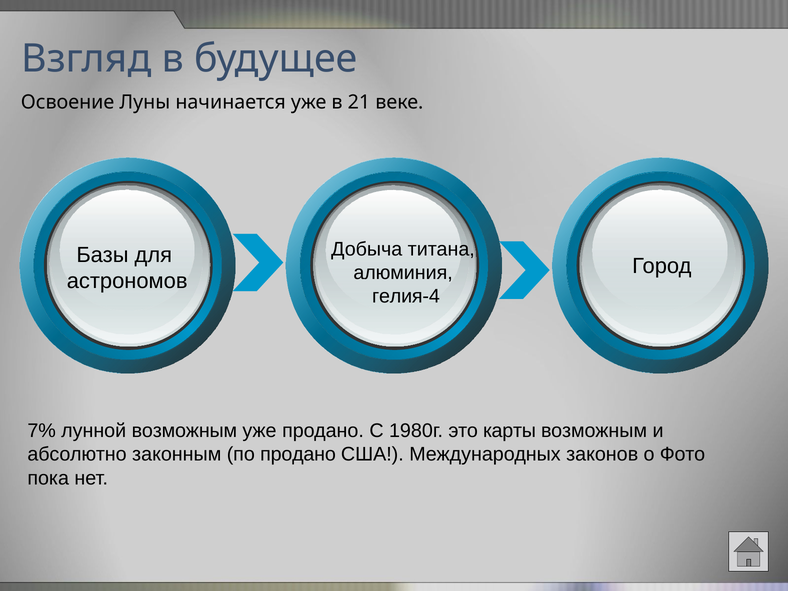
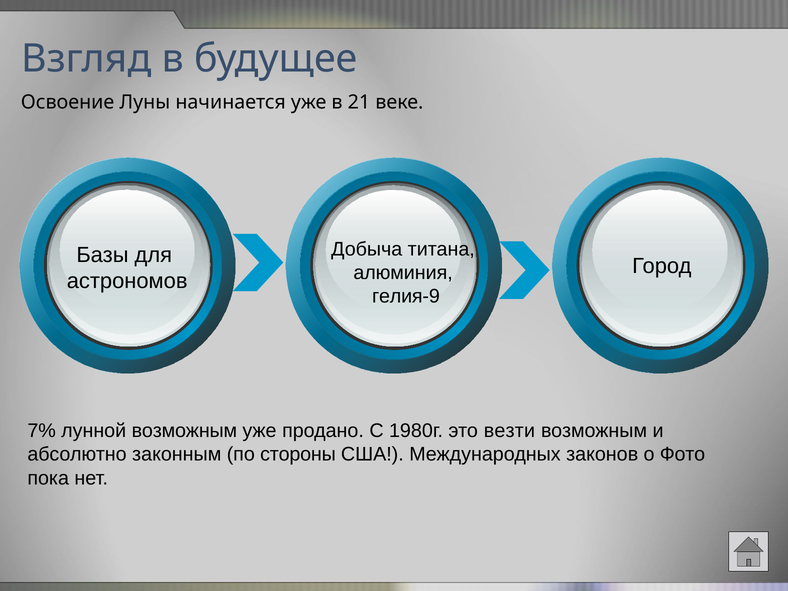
гелия-4: гелия-4 -> гелия-9 (406, 296)
карты: карты -> везти (509, 431)
по продано: продано -> стороны (298, 454)
